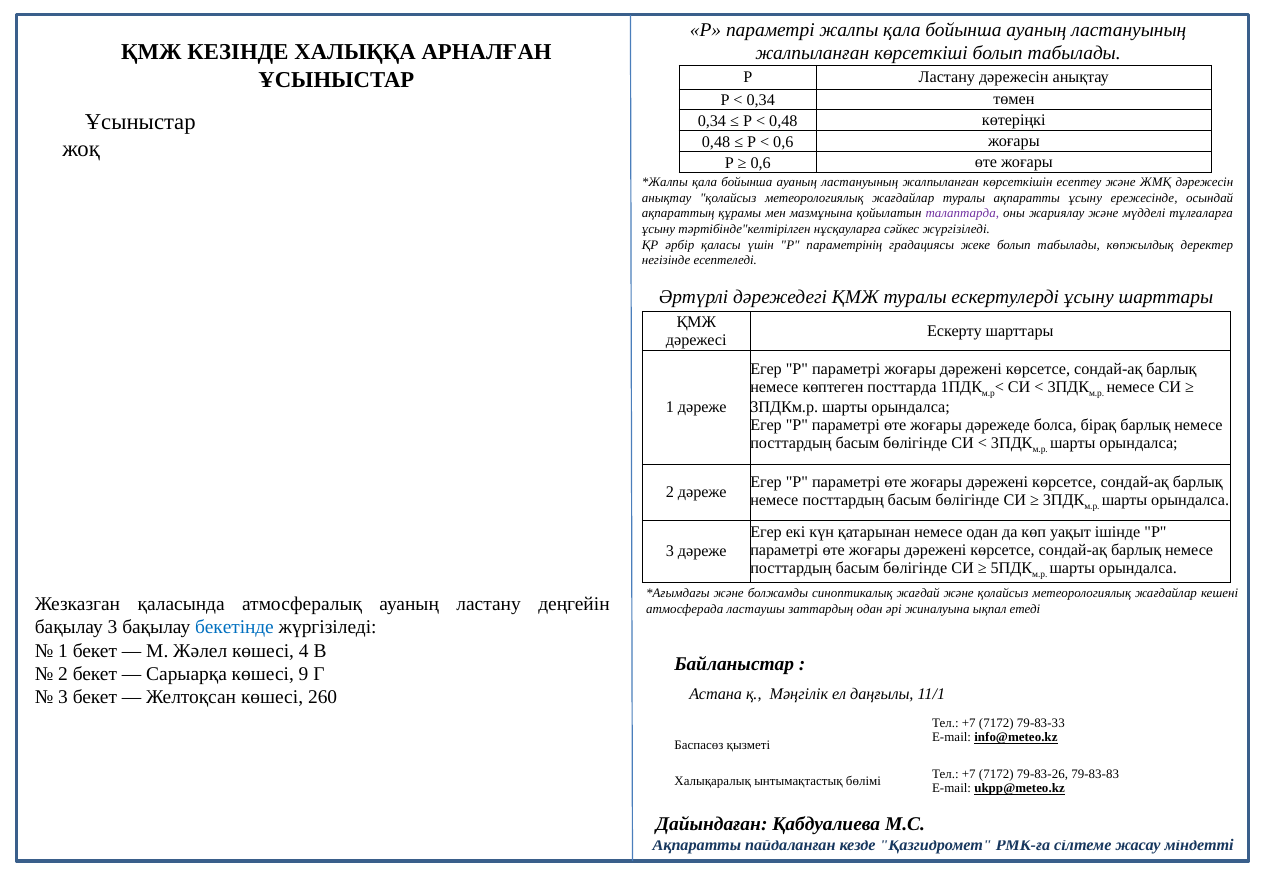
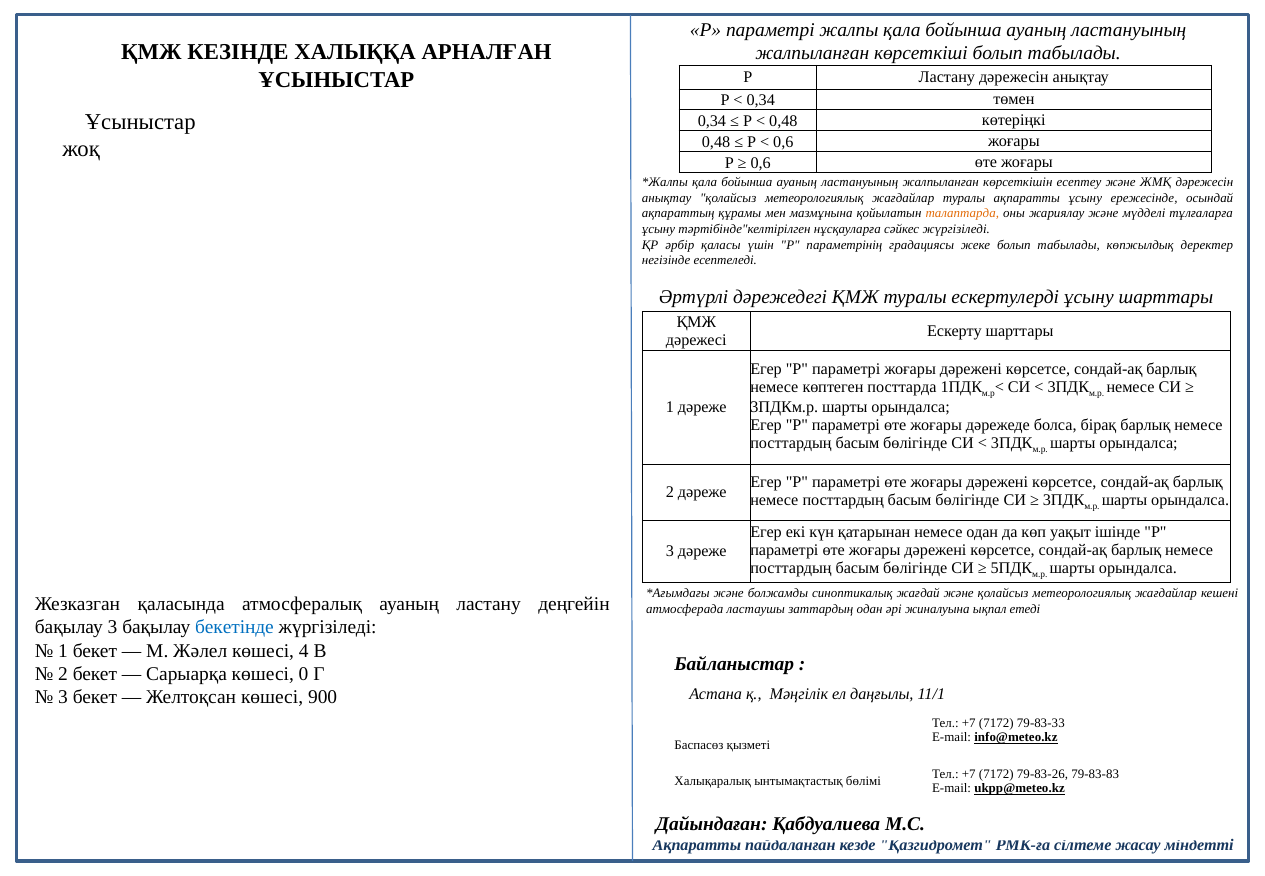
талаптарда colour: purple -> orange (962, 214)
9: 9 -> 0 (304, 674)
260: 260 -> 900 (323, 697)
